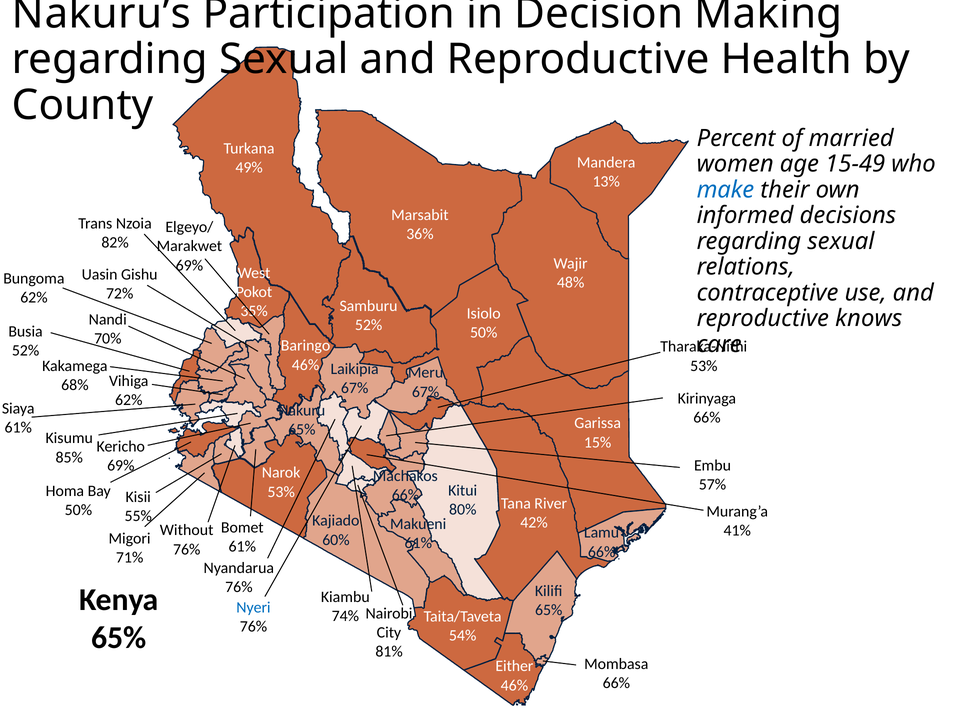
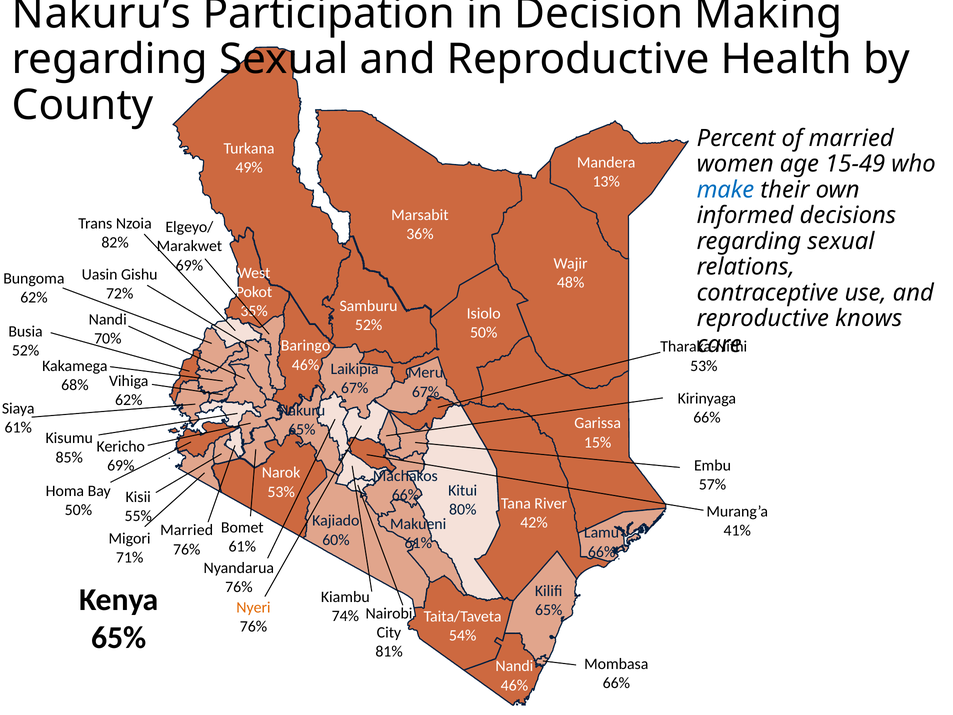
Without: Without -> Married (187, 530)
Nyeri colour: blue -> orange (253, 607)
Either: Either -> Nandi (514, 666)
